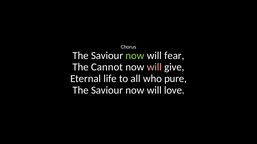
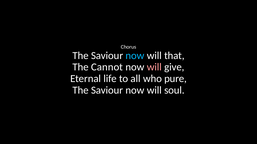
now colour: light green -> light blue (135, 56)
fear: fear -> that (174, 56)
love: love -> soul (174, 90)
